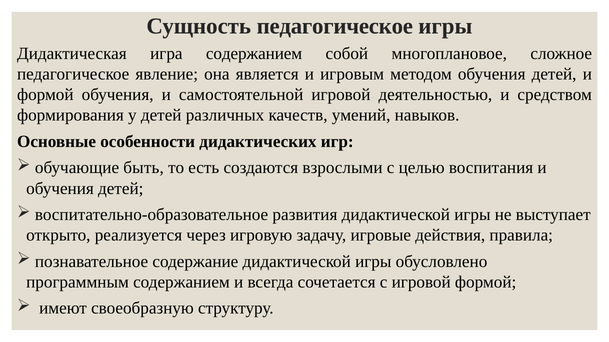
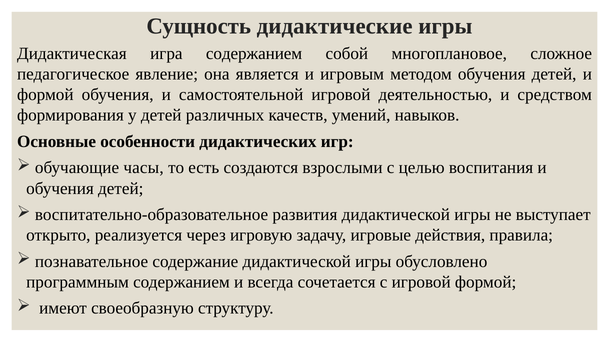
Сущность педагогическое: педагогическое -> дидактические (335, 26)
быть: быть -> часы (144, 168)
